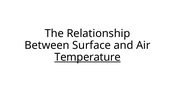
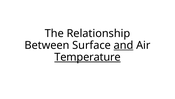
and underline: none -> present (124, 45)
